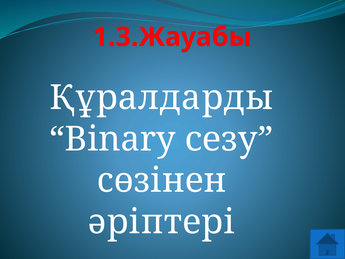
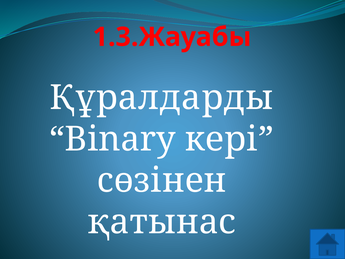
сезу: сезу -> кері (229, 139)
әріптері: әріптері -> қатынас (162, 222)
